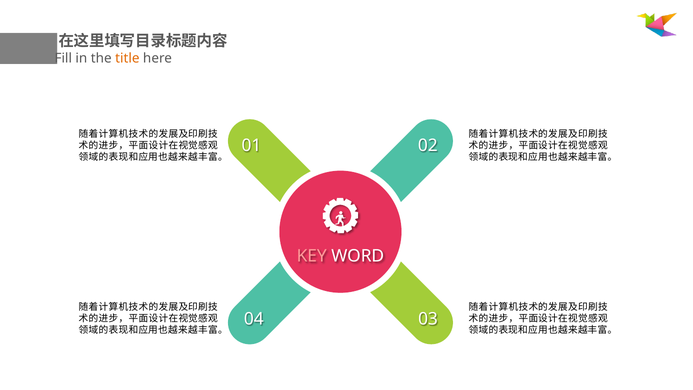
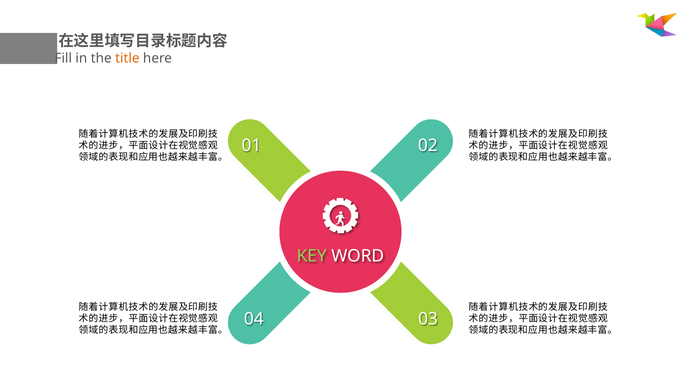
KEY colour: pink -> light green (312, 256)
